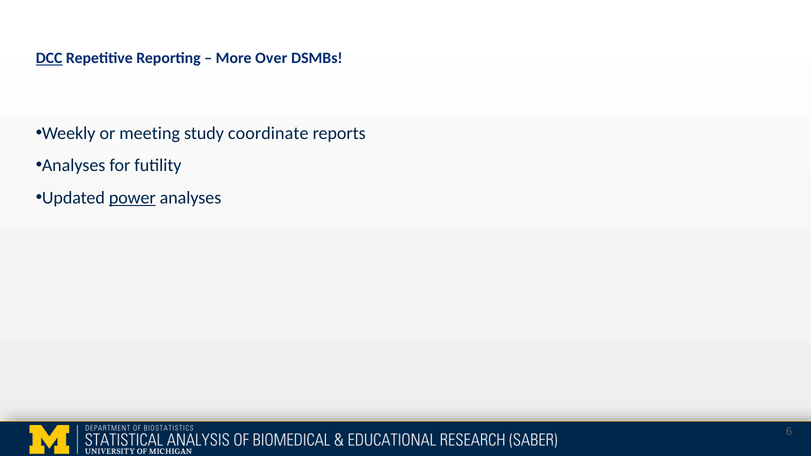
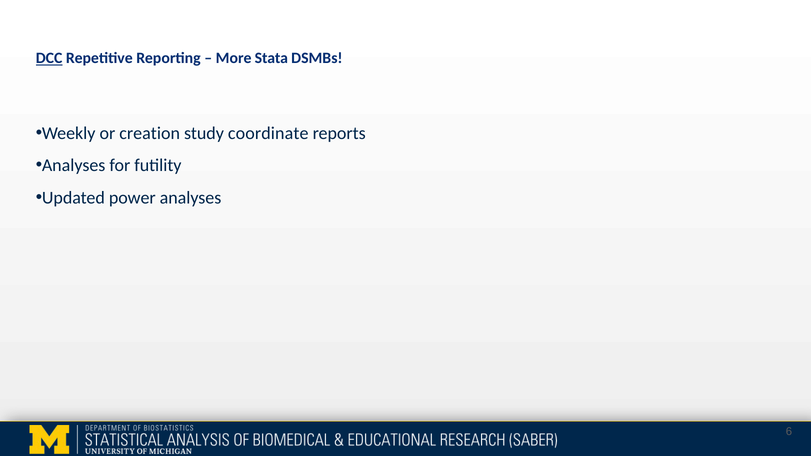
Over: Over -> Stata (271, 58)
meeting: meeting -> creation (150, 133)
power underline: present -> none (132, 198)
